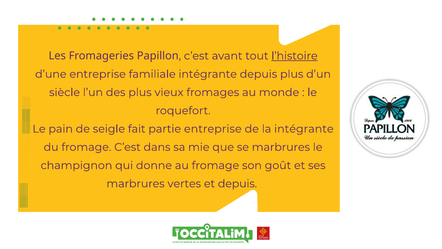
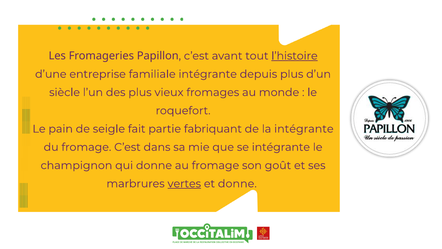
partie entreprise: entreprise -> fabriquant (213, 129)
se marbrures: marbrures -> intégrante (281, 147)
vertes underline: none -> present (184, 183)
et depuis: depuis -> donne (237, 183)
